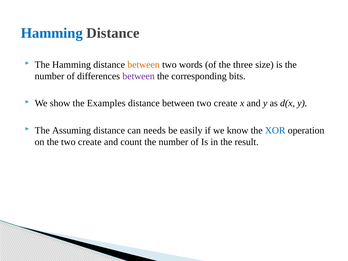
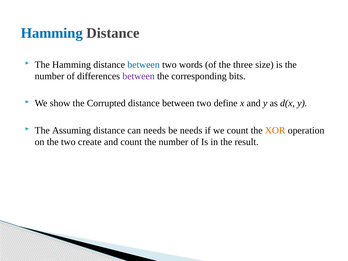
between colour: orange -> blue (144, 65)
Examples: Examples -> Corrupted (106, 103)
between two create: create -> define (226, 103)
be easily: easily -> needs (191, 130)
we know: know -> count (238, 130)
XOR colour: blue -> orange (275, 130)
